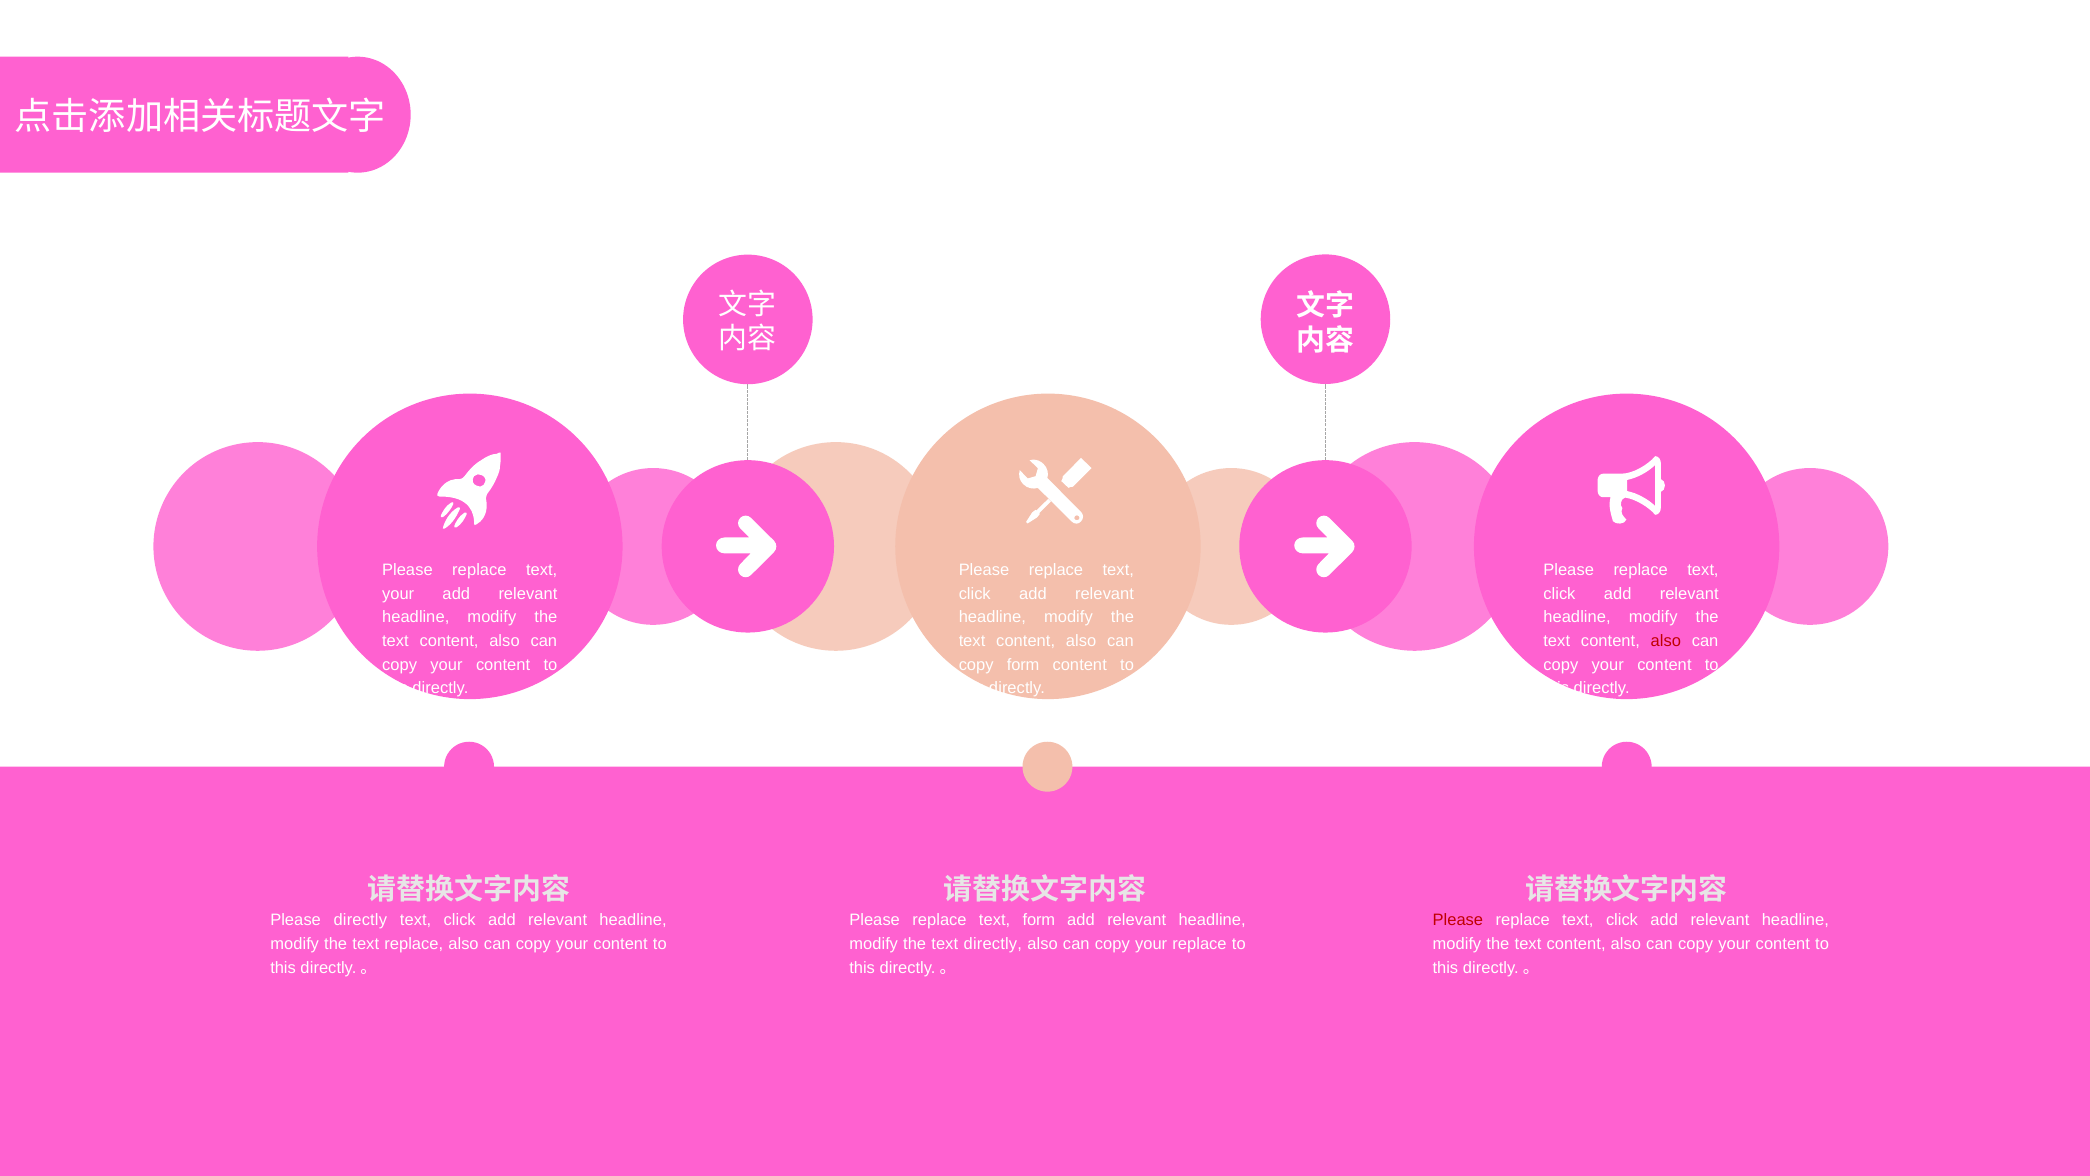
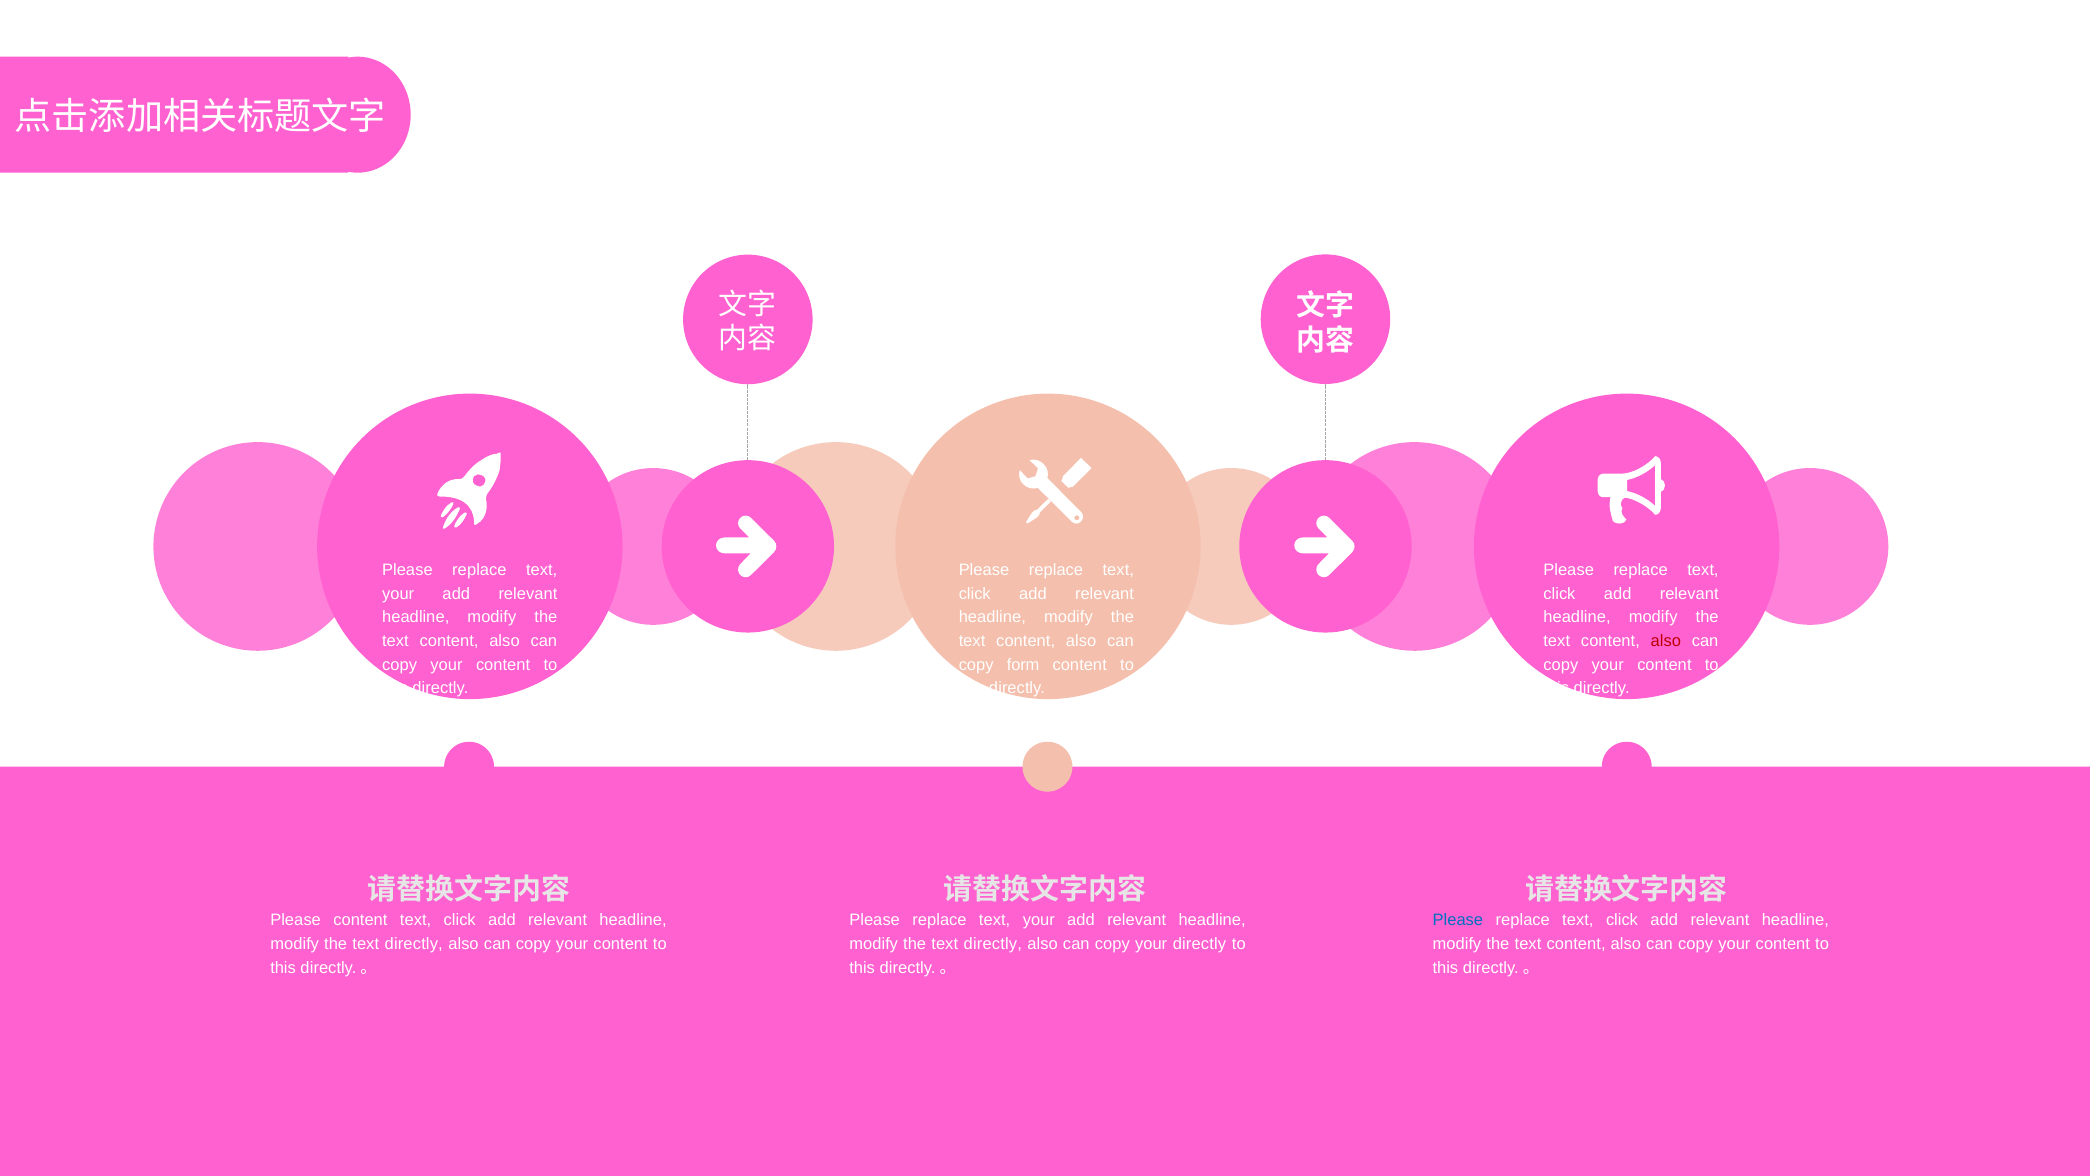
Please directly: directly -> content (360, 920)
form: form -> your (1039, 920)
Please colour: red -> blue (1458, 920)
replace: replace -> directly (414, 944)
your replace: replace -> directly (1199, 944)
